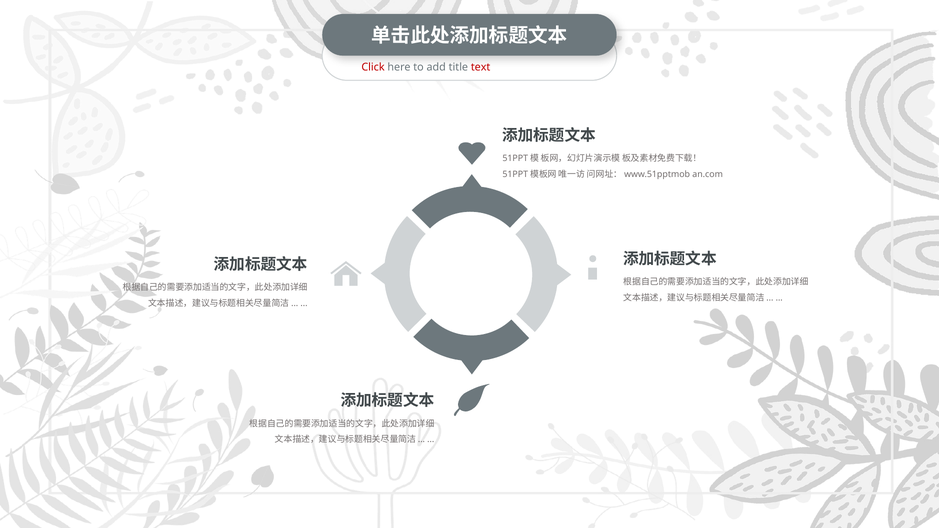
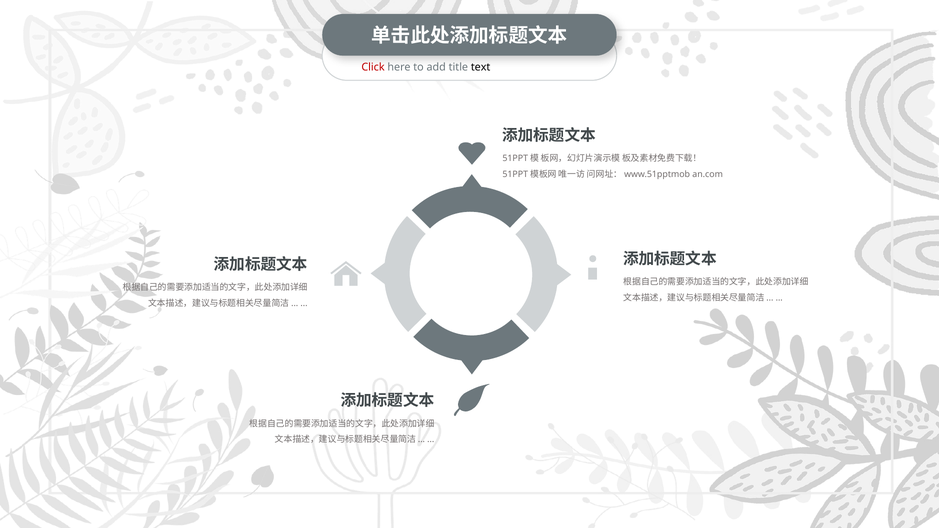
text colour: red -> black (481, 67)
